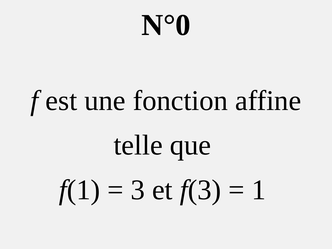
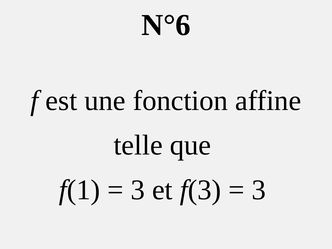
N°0: N°0 -> N°6 (166, 25)
1: 1 -> 3 (259, 190)
